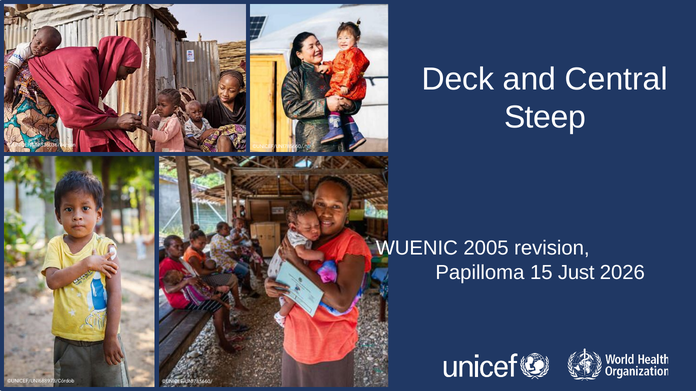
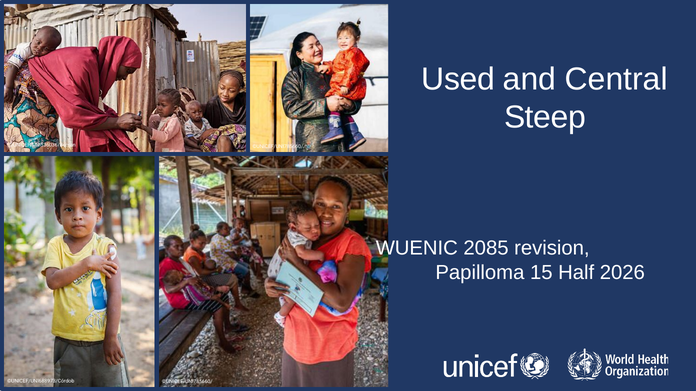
Deck: Deck -> Used (458, 79)
2005: 2005 -> 2085 (486, 248)
Just: Just -> Half (576, 273)
